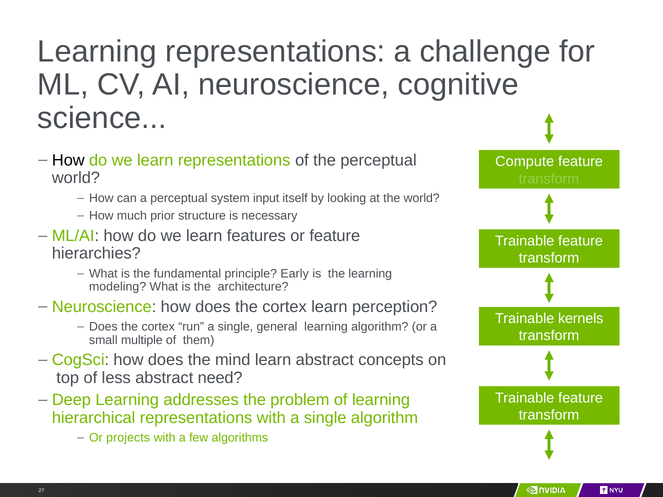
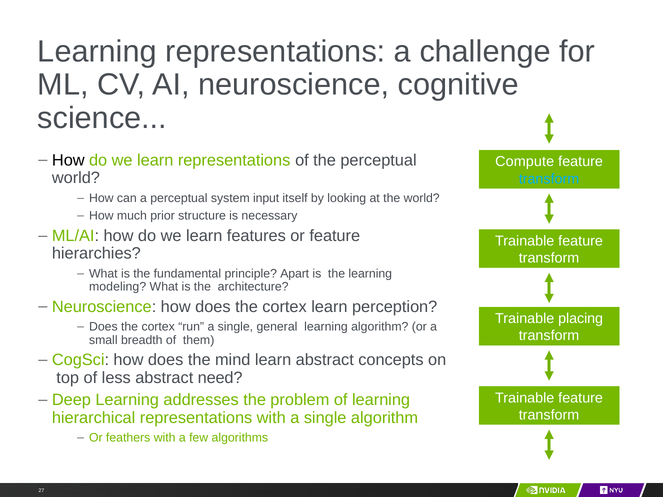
transform colour: light green -> light blue (549, 179)
Early: Early -> Apart (295, 274)
kernels: kernels -> placing (581, 319)
multiple: multiple -> breadth (142, 340)
projects: projects -> feathers (128, 438)
